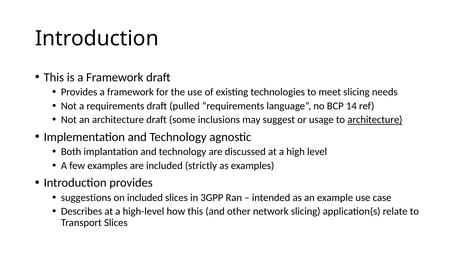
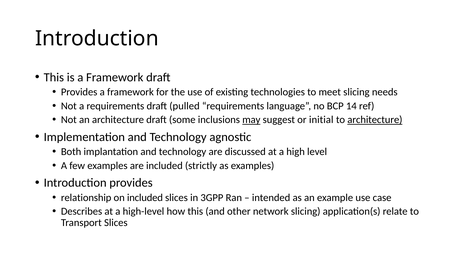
may underline: none -> present (251, 120)
usage: usage -> initial (321, 120)
suggestions: suggestions -> relationship (86, 197)
